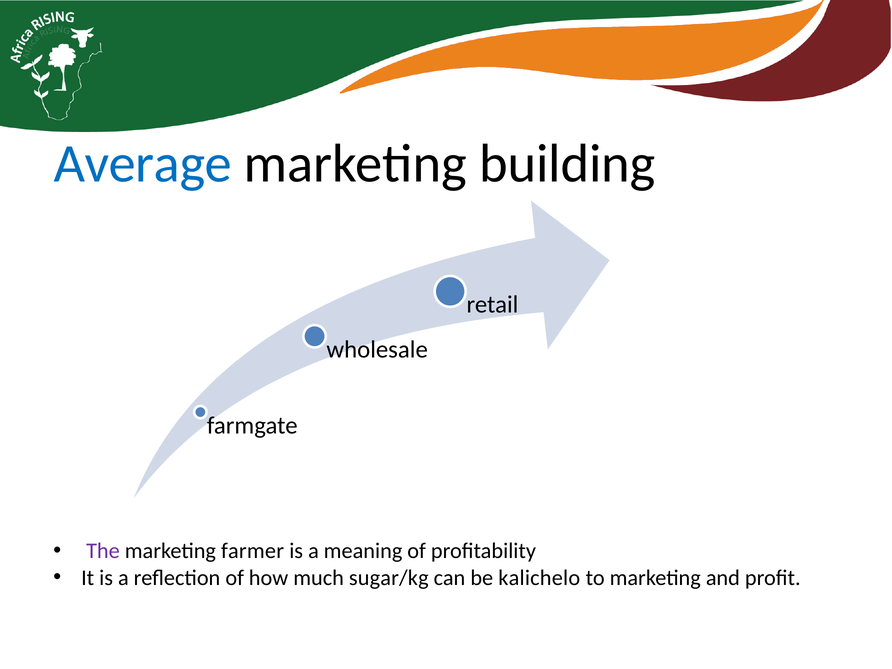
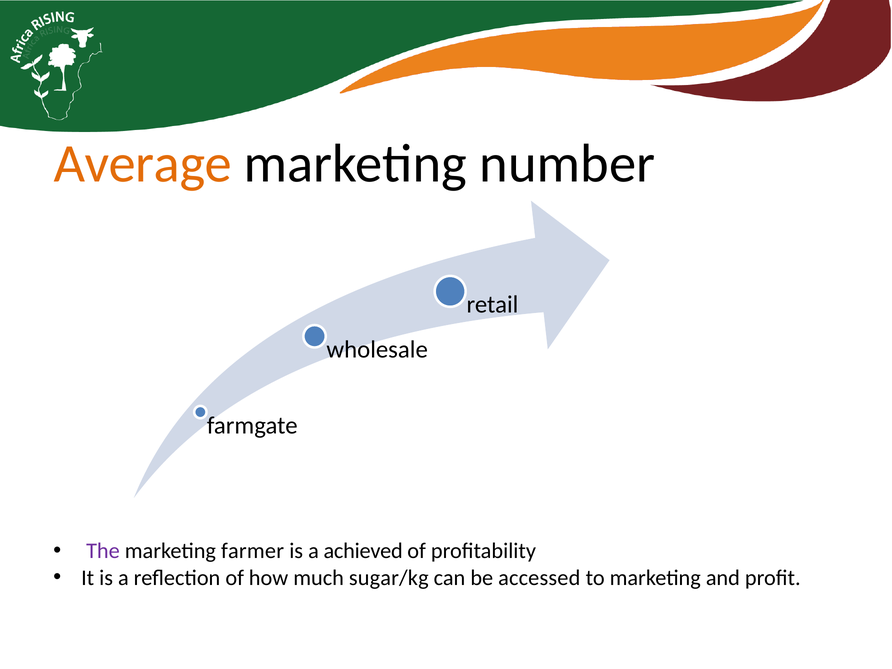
Average colour: blue -> orange (143, 164)
building: building -> number (567, 164)
meaning: meaning -> achieved (363, 551)
kalichelo: kalichelo -> accessed (539, 578)
